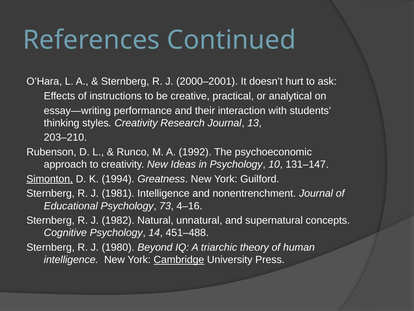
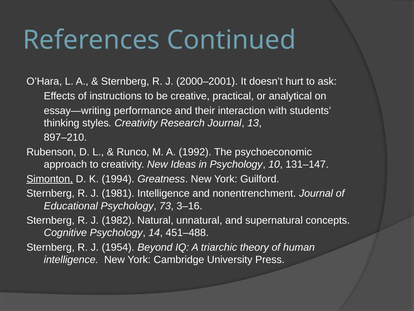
203–210: 203–210 -> 897–210 (65, 137)
4–16: 4–16 -> 3–16 (189, 206)
1980: 1980 -> 1954 (118, 247)
Cambridge underline: present -> none (179, 259)
